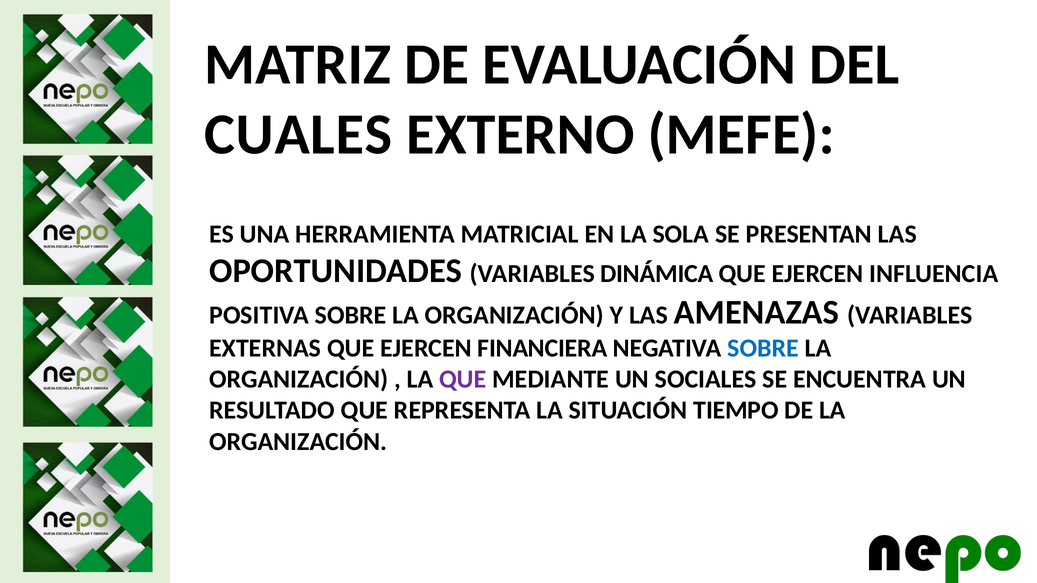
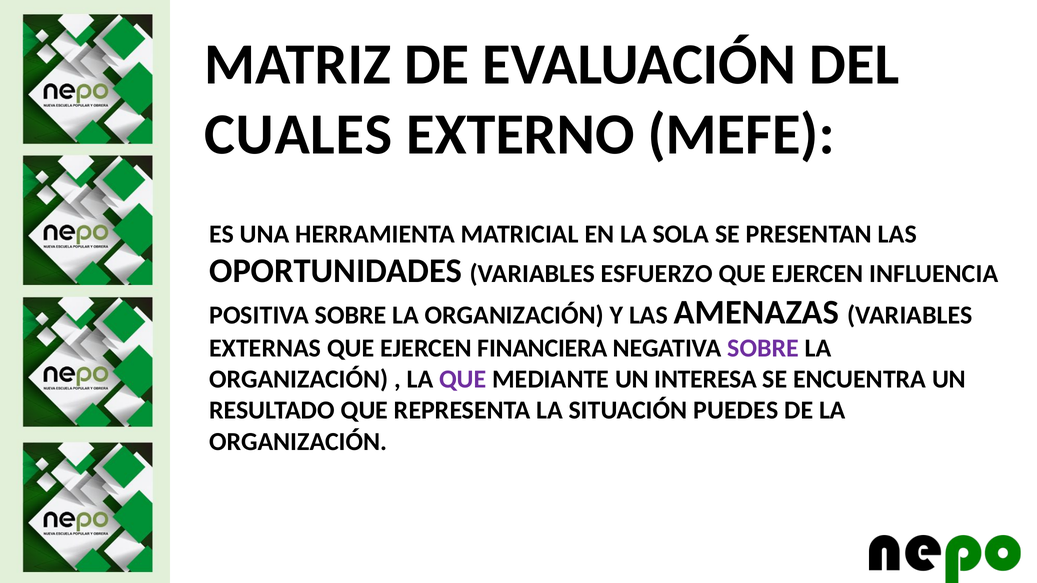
DINÁMICA: DINÁMICA -> ESFUERZO (657, 274)
SOBRE colour: blue -> purple (763, 348)
SOCIALES: SOCIALES -> INTERESA (706, 380)
TIEMPO: TIEMPO -> PUEDES (736, 411)
